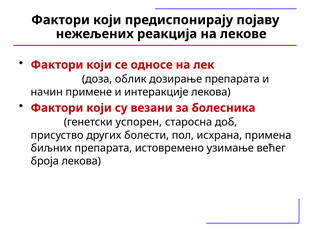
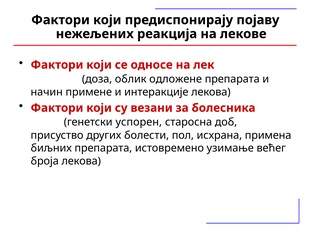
дозирање: дозирање -> одложене (176, 79)
